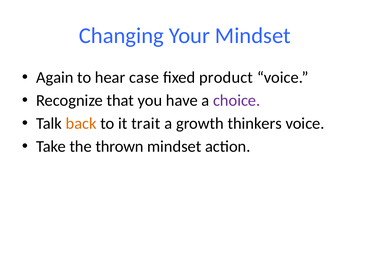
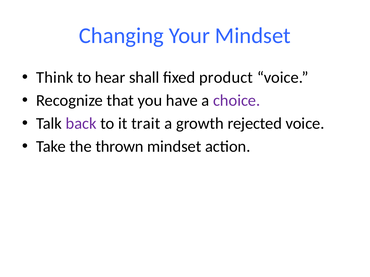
Again: Again -> Think (55, 78)
case: case -> shall (144, 78)
back colour: orange -> purple (81, 124)
thinkers: thinkers -> rejected (255, 124)
